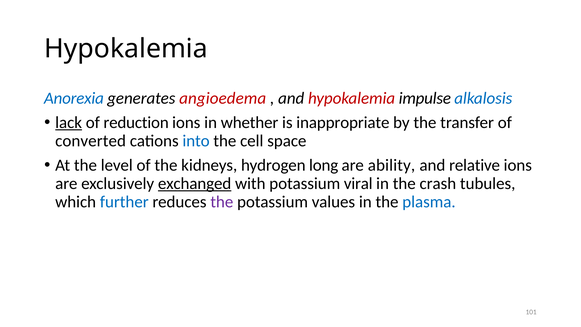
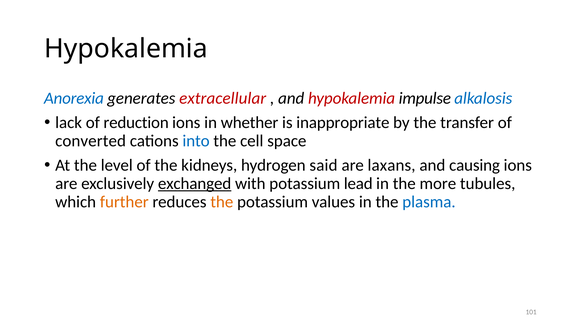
angioedema: angioedema -> extracellular (223, 98)
lack underline: present -> none (69, 123)
long: long -> said (323, 165)
ability: ability -> laxans (392, 165)
relative: relative -> causing (475, 165)
viral: viral -> lead (358, 184)
crash: crash -> more (438, 184)
further colour: blue -> orange (124, 202)
the colour: purple -> orange (222, 202)
